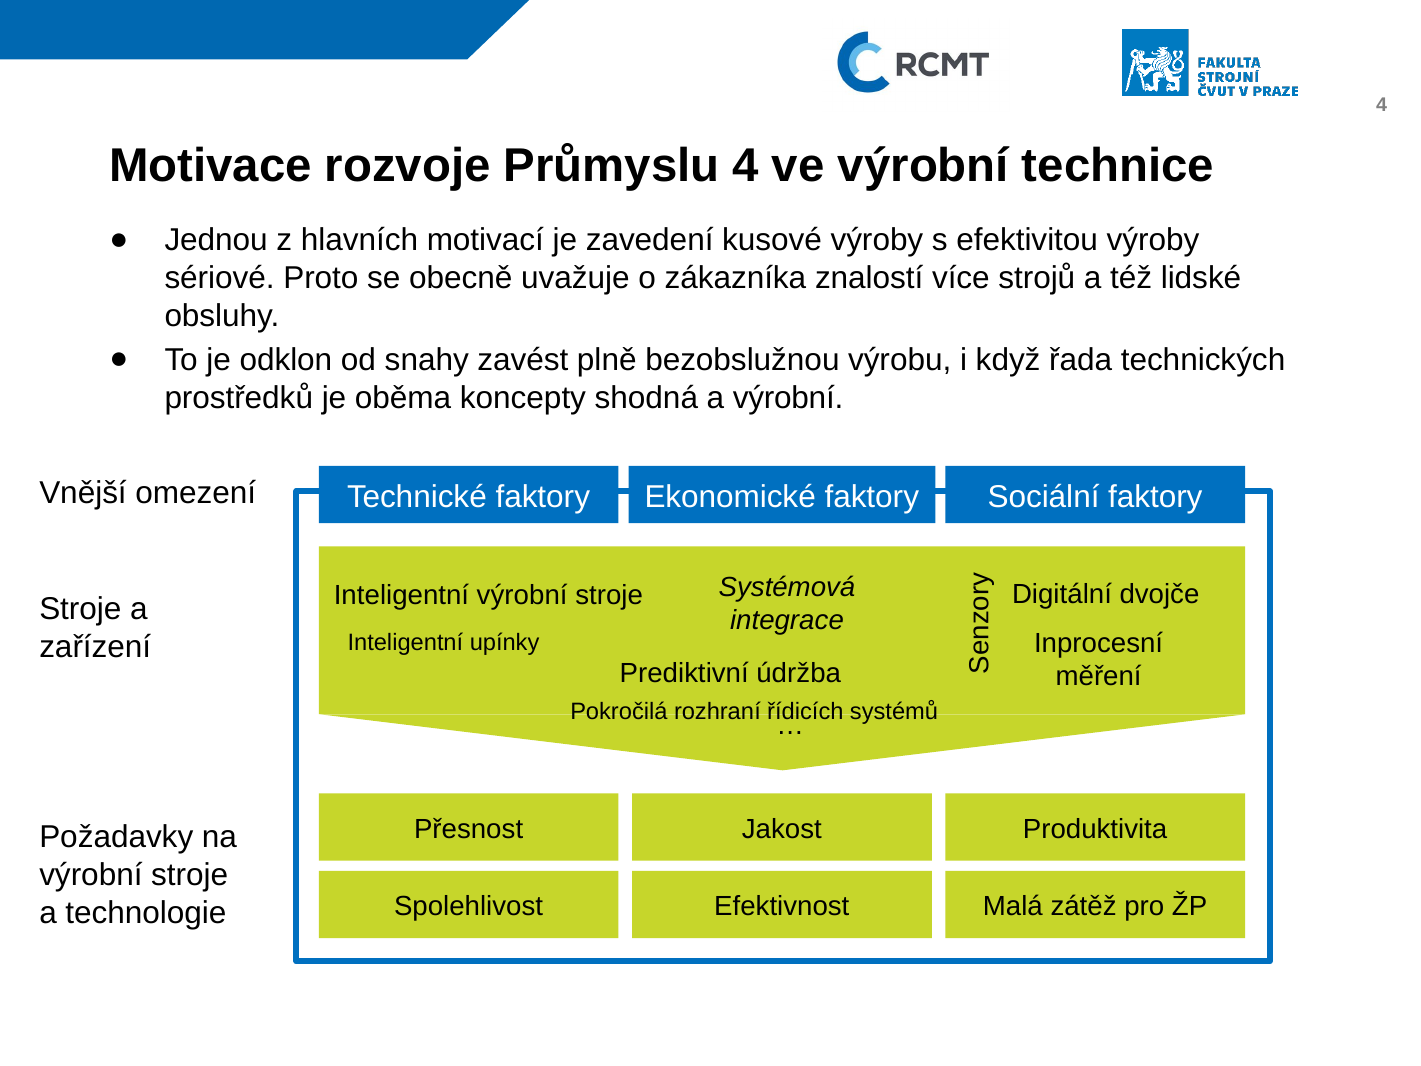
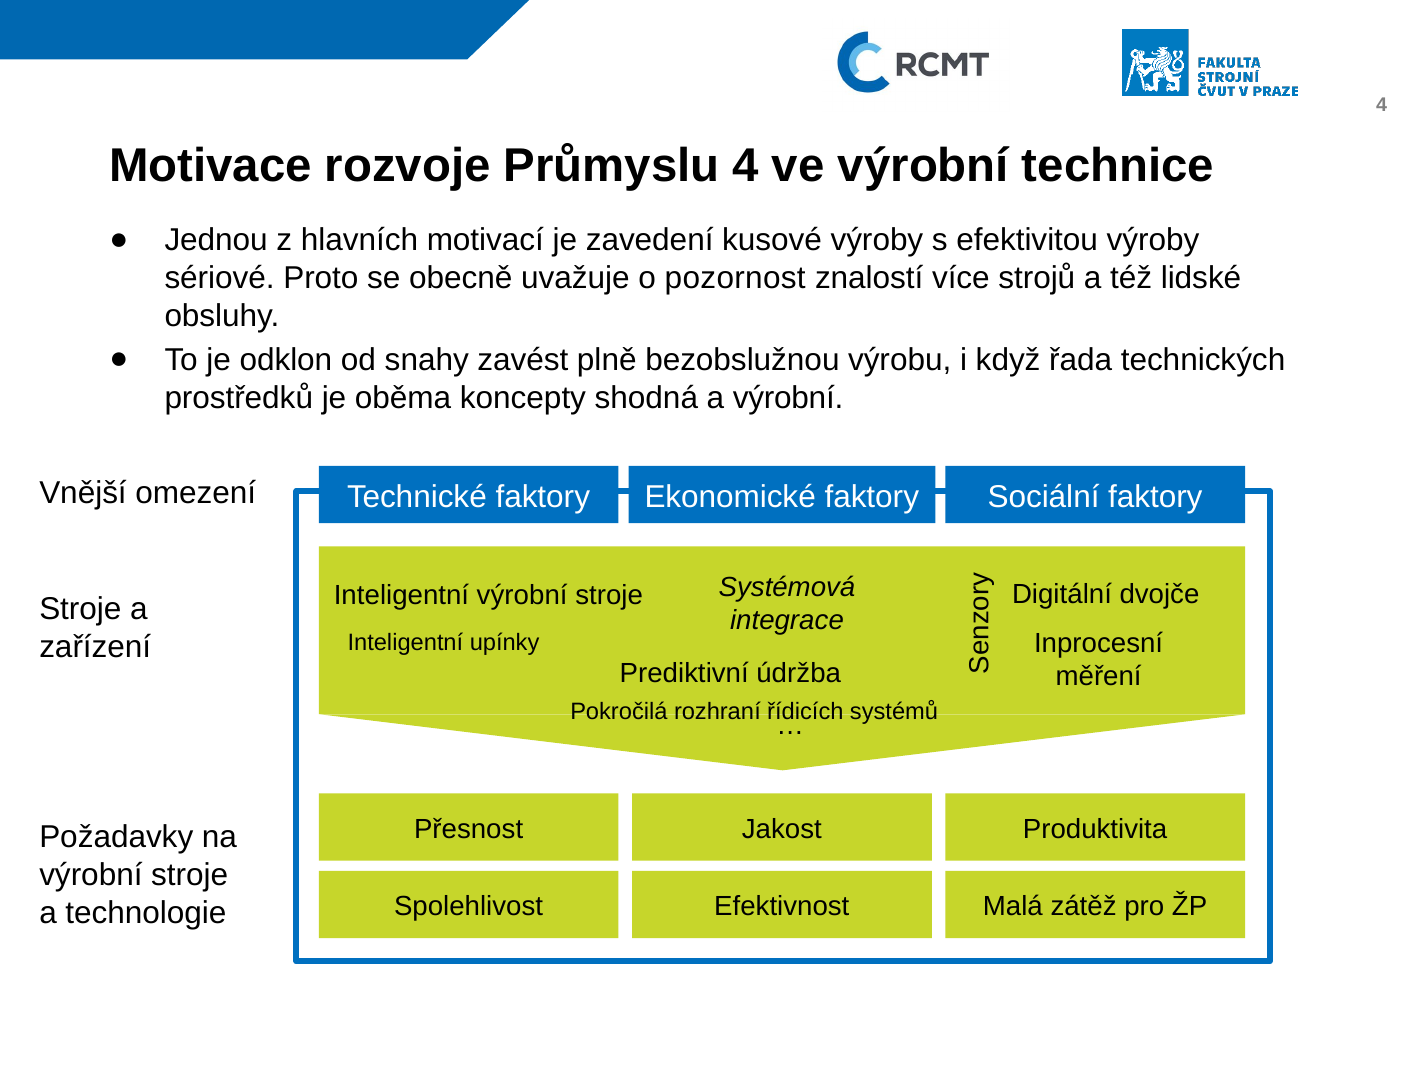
zákazníka: zákazníka -> pozornost (735, 278)
